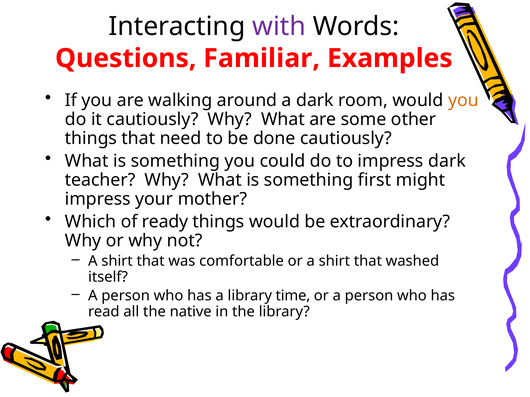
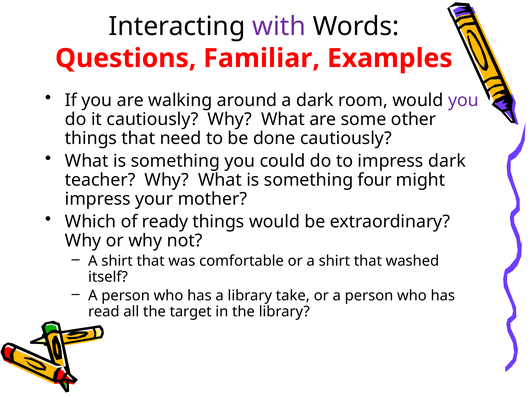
you colour: orange -> purple (463, 100)
first: first -> four (375, 180)
time: time -> take (293, 296)
native: native -> target (191, 312)
